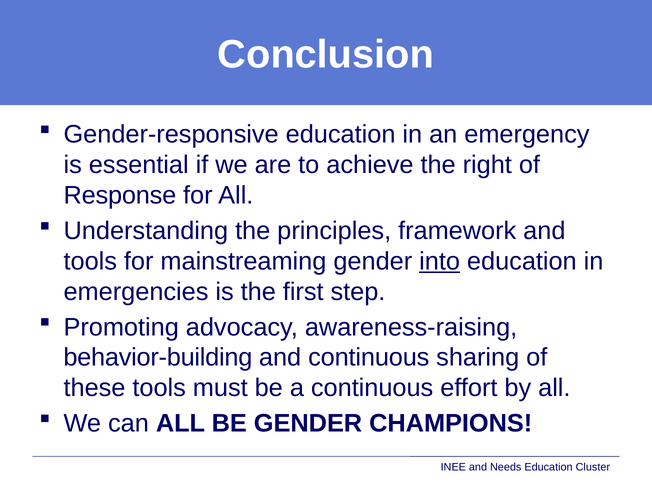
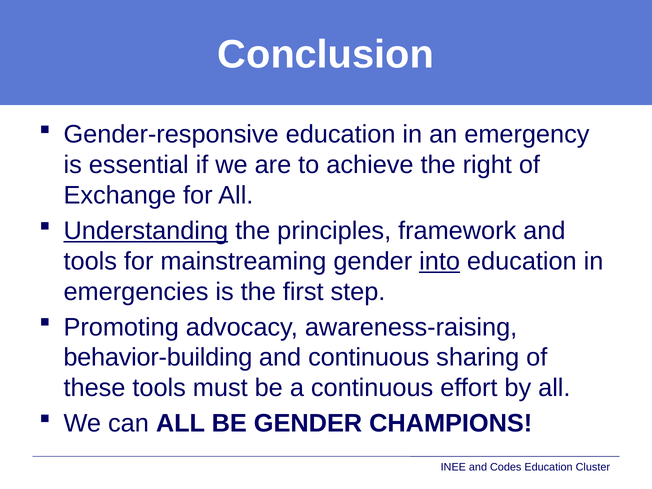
Response: Response -> Exchange (120, 195)
Understanding underline: none -> present (146, 231)
Needs: Needs -> Codes (506, 467)
